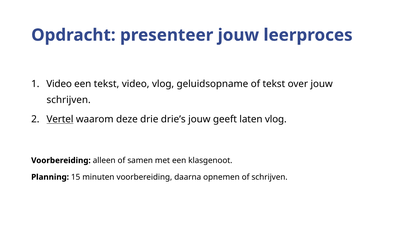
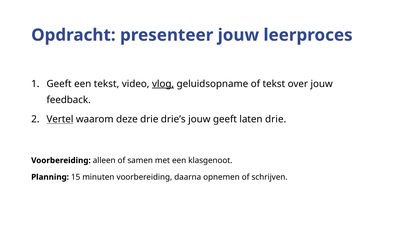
Video: Video -> Geeft (59, 84)
vlog underline: none -> present (163, 84)
schrijven: schrijven -> feedback (69, 100)
laten vlog: vlog -> drie (276, 119)
